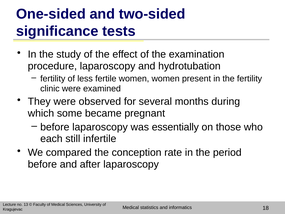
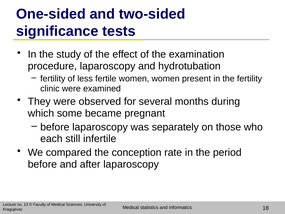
essentially: essentially -> separately (175, 127)
